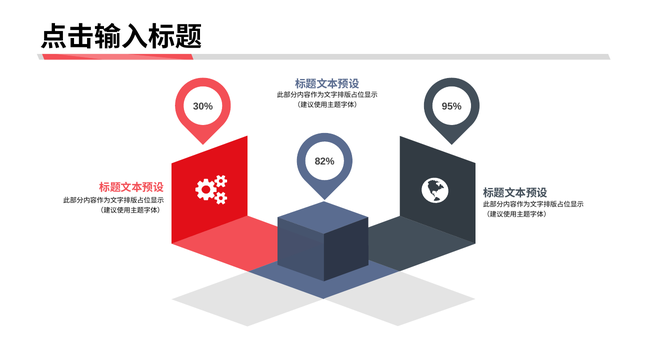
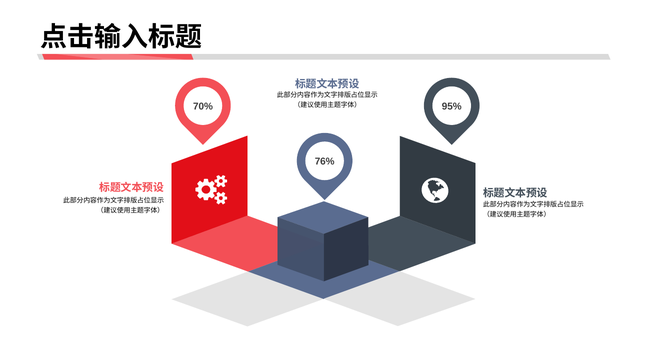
30%: 30% -> 70% (203, 106)
82%: 82% -> 76% (325, 161)
